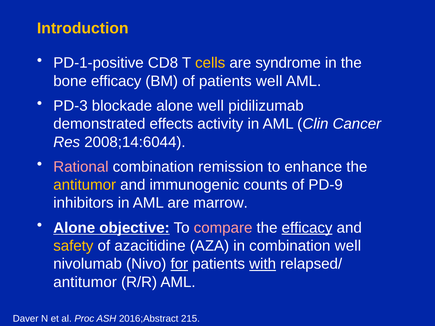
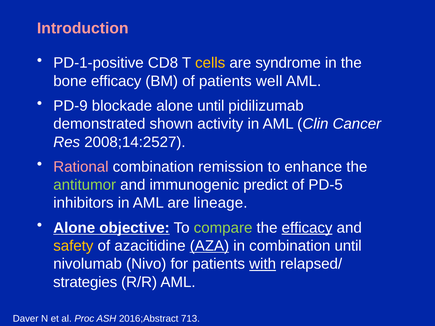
Introduction colour: yellow -> pink (83, 28)
PD-3: PD-3 -> PD-9 (70, 106)
alone well: well -> until (211, 106)
effects: effects -> shown (171, 124)
2008;14:6044: 2008;14:6044 -> 2008;14:2527 (135, 142)
antitumor colour: yellow -> light green (85, 185)
counts: counts -> predict (266, 185)
PD-9: PD-9 -> PD-5 (326, 185)
marrow: marrow -> lineage (221, 203)
compare colour: pink -> light green (223, 228)
AZA underline: none -> present (209, 246)
combination well: well -> until (348, 246)
for underline: present -> none (179, 264)
antitumor: antitumor -> strategies (85, 282)
215: 215 -> 713 (190, 319)
